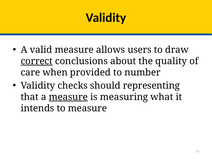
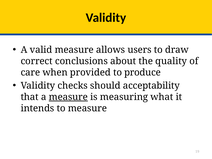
correct underline: present -> none (37, 61)
number: number -> produce (143, 72)
representing: representing -> acceptability (151, 86)
